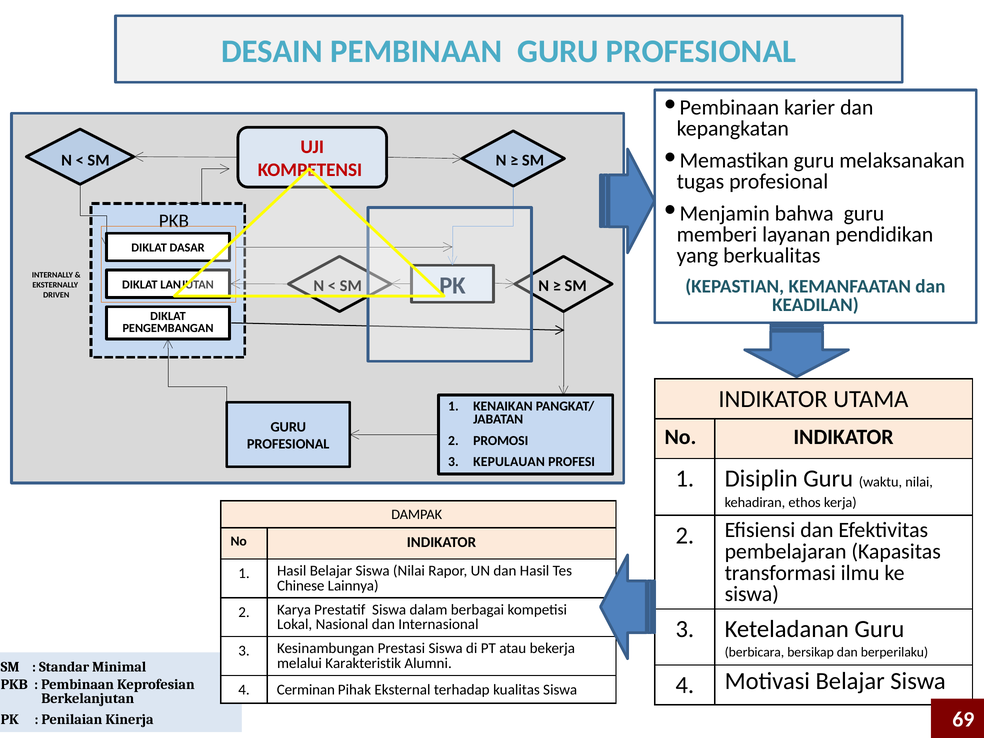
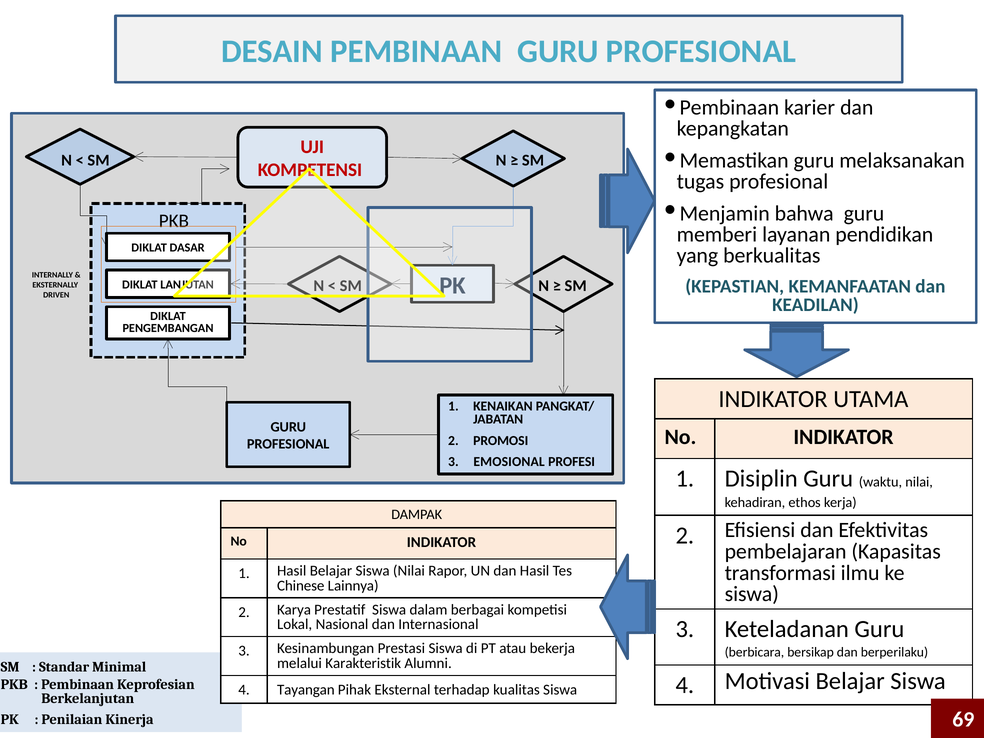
KEPULAUAN: KEPULAUAN -> EMOSIONAL (509, 462)
Cerminan: Cerminan -> Tayangan (306, 690)
